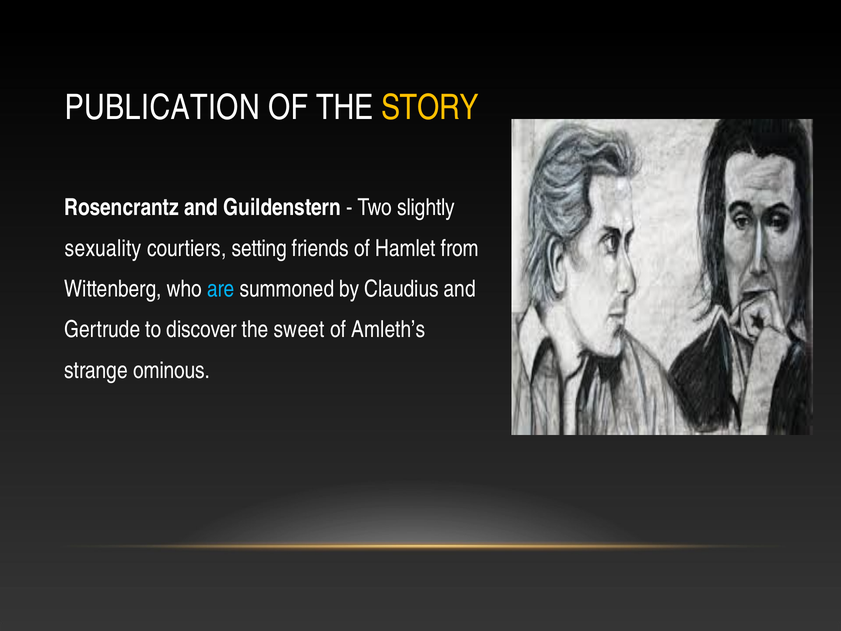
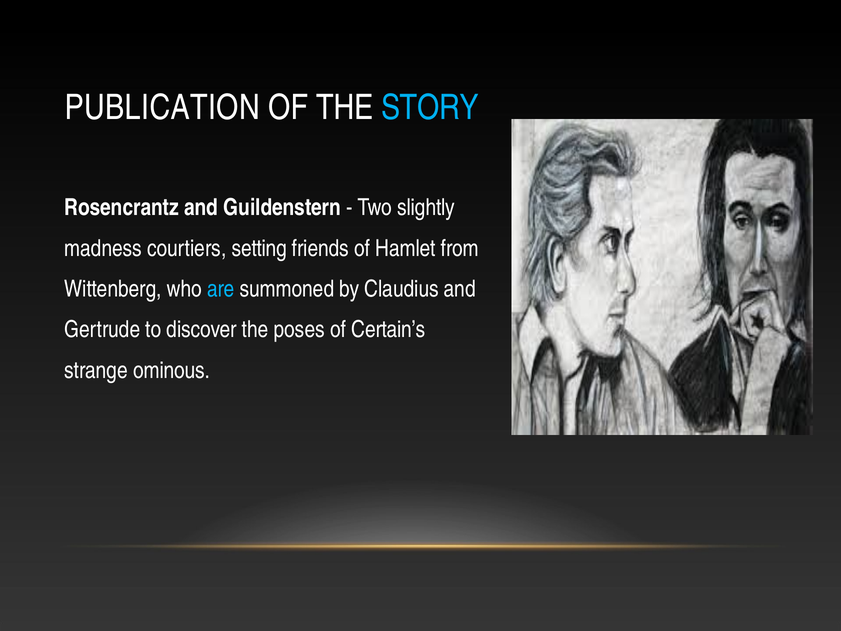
STORY colour: yellow -> light blue (430, 108)
sexuality: sexuality -> madness (103, 248)
sweet: sweet -> poses (299, 330)
Amleth’s: Amleth’s -> Certain’s (388, 330)
